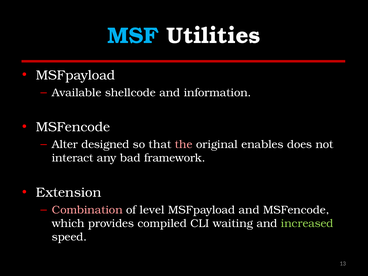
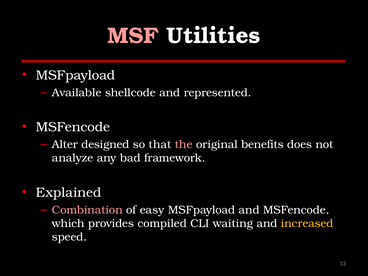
MSF colour: light blue -> pink (133, 36)
information: information -> represented (218, 93)
enables: enables -> benefits (263, 145)
interact: interact -> analyze (73, 158)
Extension: Extension -> Explained (69, 192)
level: level -> easy (152, 210)
increased colour: light green -> yellow (307, 223)
